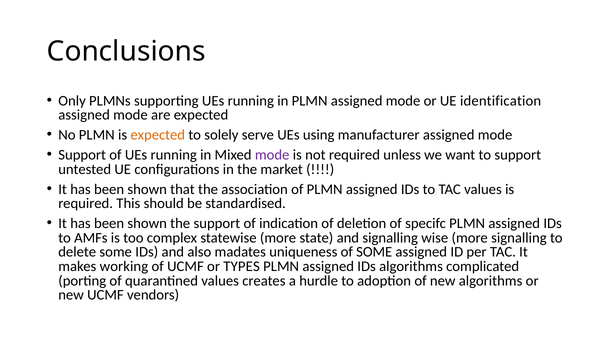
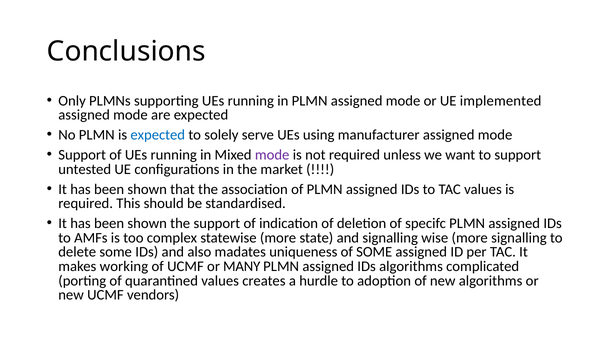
identification: identification -> implemented (501, 101)
expected colour: orange -> blue (158, 135)
TYPES: TYPES -> MANY (242, 267)
